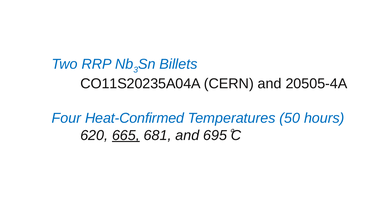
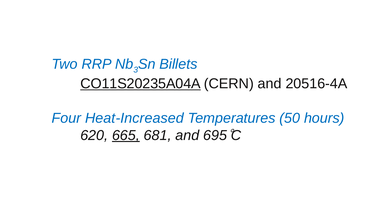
CO11S20235A04A underline: none -> present (141, 83)
20505-4A: 20505-4A -> 20516-4A (316, 83)
Heat-Confirmed: Heat-Confirmed -> Heat-Increased (134, 118)
